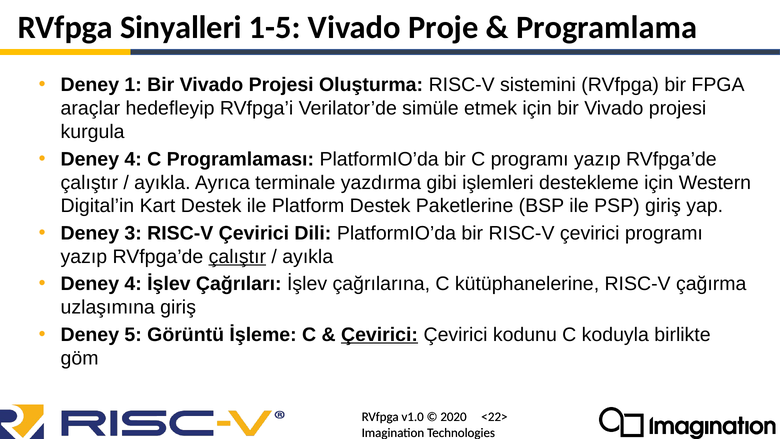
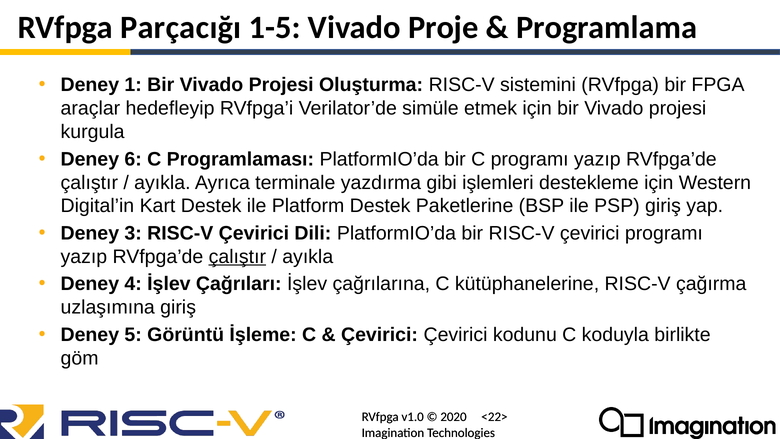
Sinyalleri: Sinyalleri -> Parçacığı (181, 28)
4: 4 -> 6 (133, 159)
Çevirici underline: present -> none (379, 335)
